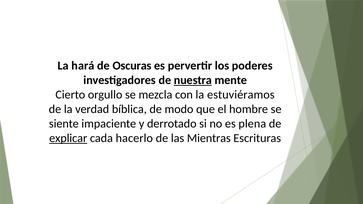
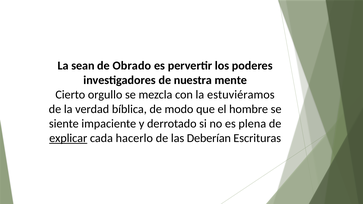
hará: hará -> sean (83, 66)
Oscuras: Oscuras -> Obrado (132, 66)
nuestra underline: present -> none (193, 80)
Mientras: Mientras -> Deberían (209, 138)
